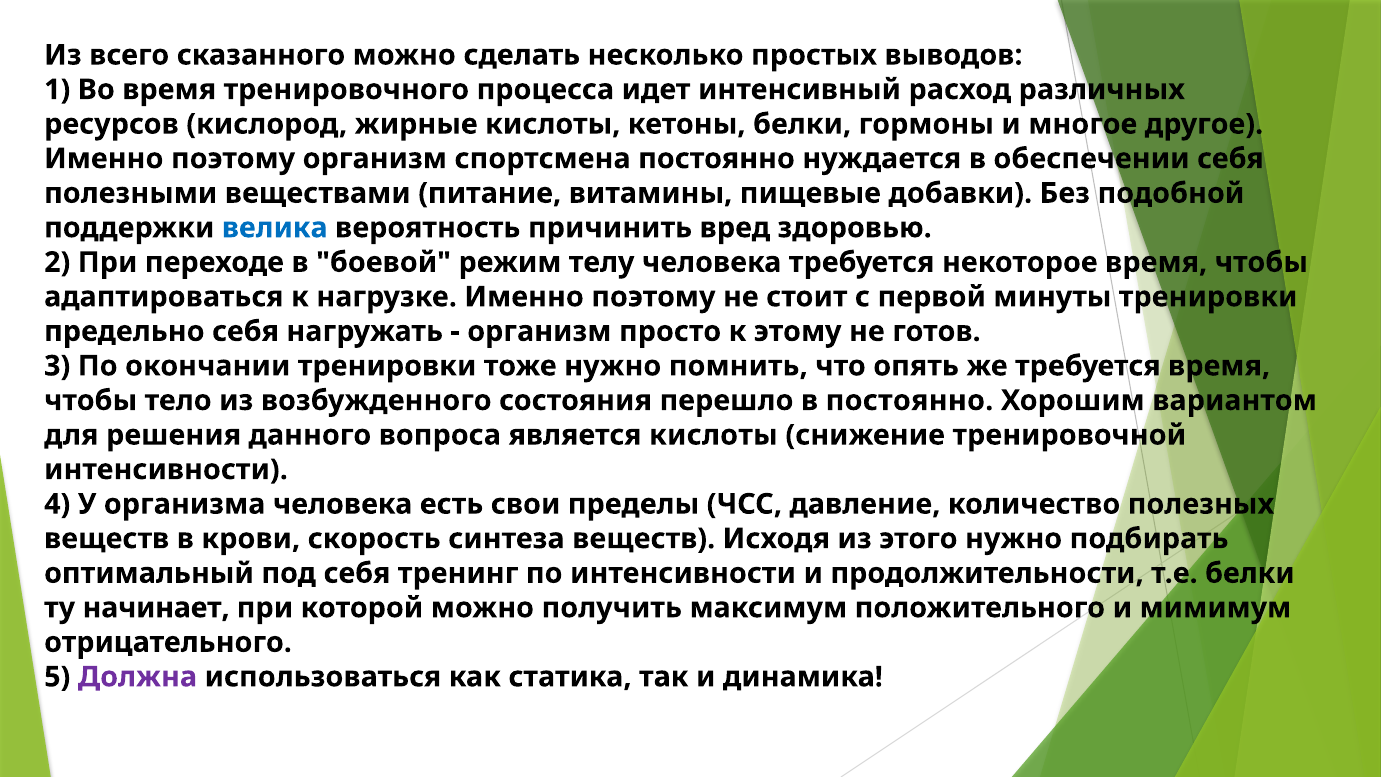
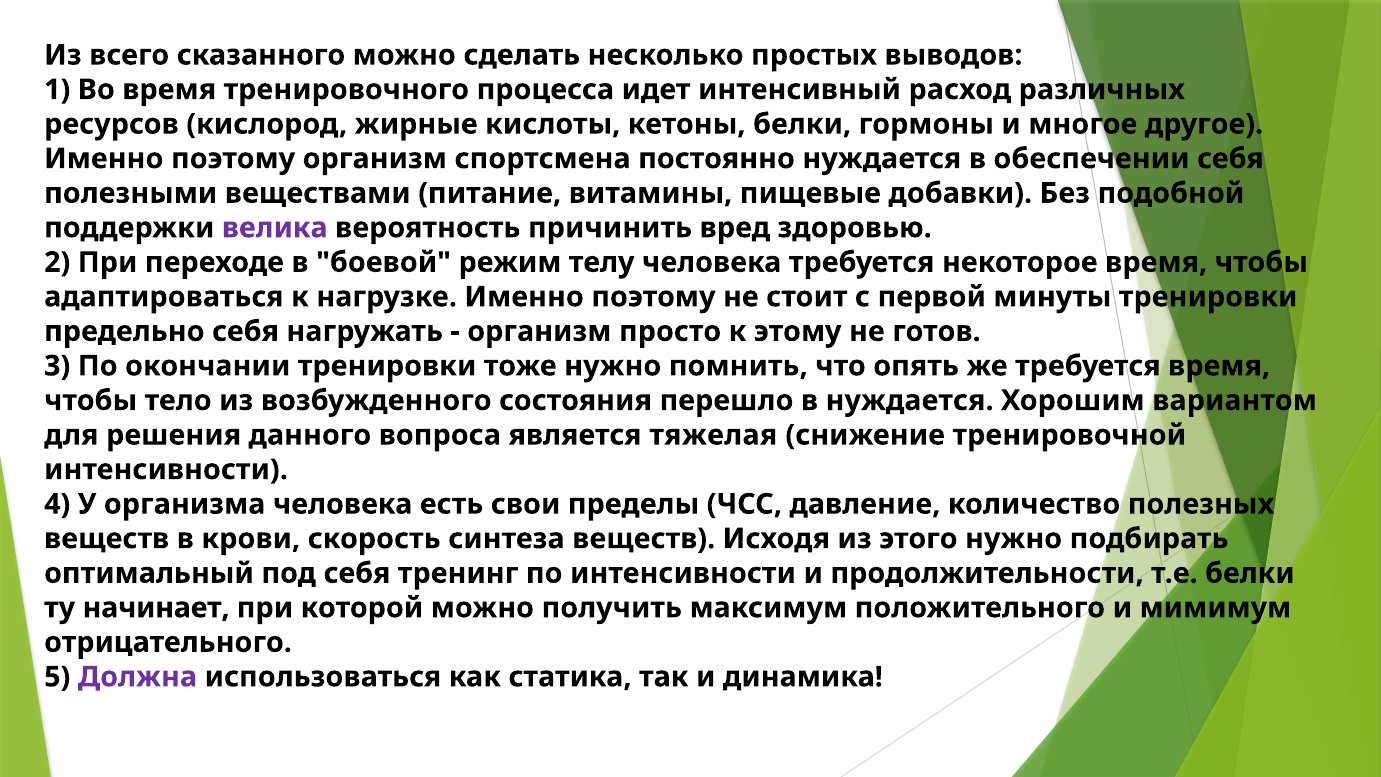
велика colour: blue -> purple (275, 228)
в постоянно: постоянно -> нуждается (910, 400)
является кислоты: кислоты -> тяжелая (713, 435)
